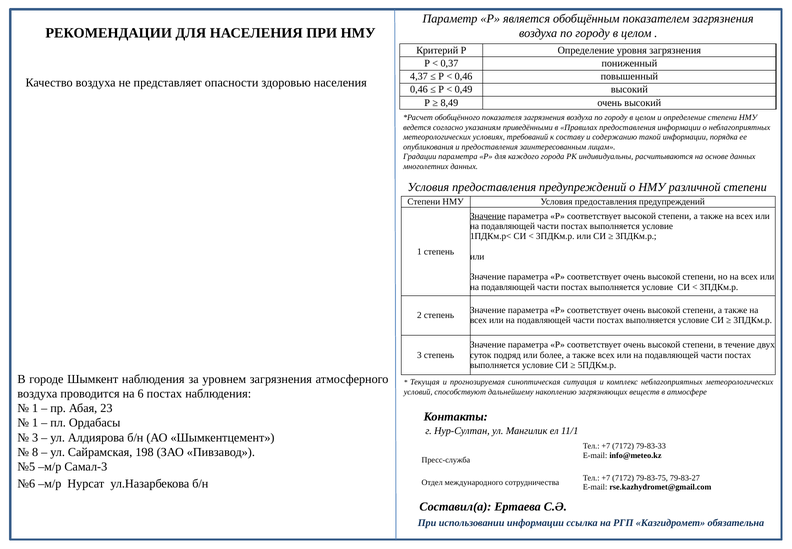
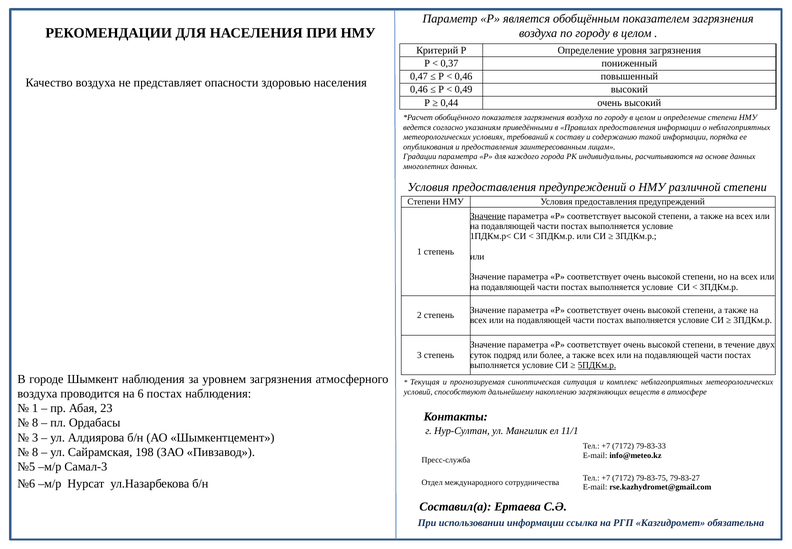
4,37: 4,37 -> 0,47 (419, 76)
8,49: 8,49 -> 0,44 (449, 103)
5ПДКм.р underline: none -> present (597, 365)
1: 1 -> 8 (35, 422)
